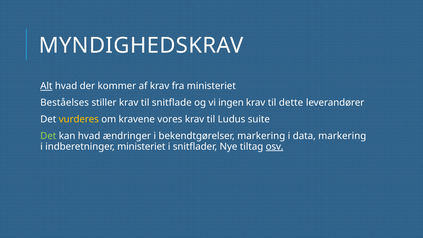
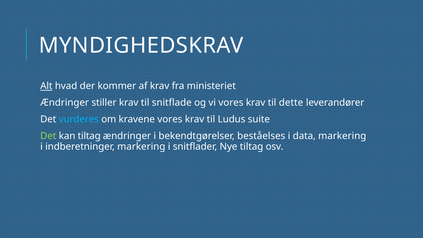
Beståelses: Beståelses -> Ændringer (65, 103)
vi ingen: ingen -> vores (231, 103)
vurderes colour: yellow -> light blue (79, 119)
kan hvad: hvad -> tiltag (89, 136)
bekendtgørelser markering: markering -> beståelses (261, 136)
indberetninger ministeriet: ministeriet -> markering (141, 146)
osv underline: present -> none (275, 146)
